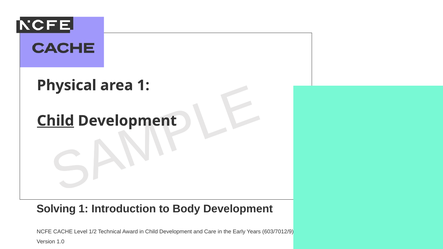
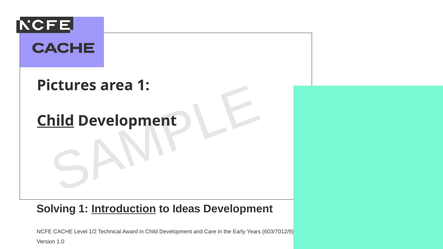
Physical: Physical -> Pictures (67, 85)
Introduction underline: none -> present (124, 209)
Body: Body -> Ideas (186, 209)
